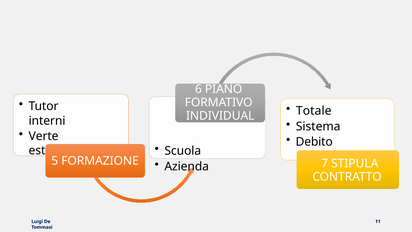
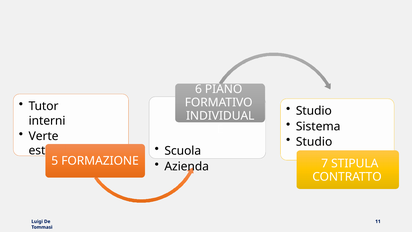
Totale: Totale -> Studio (314, 111)
Debito: Debito -> Studio (314, 142)
